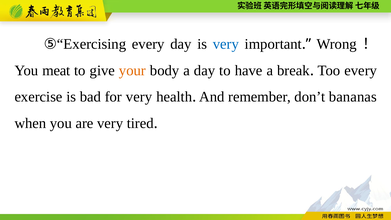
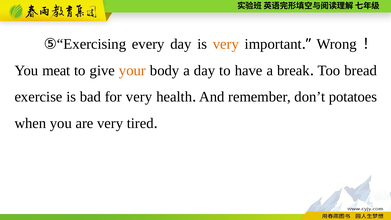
very colour: blue -> orange (226, 44)
Too every: every -> bread (361, 70)
bananas: bananas -> potatoes (353, 97)
